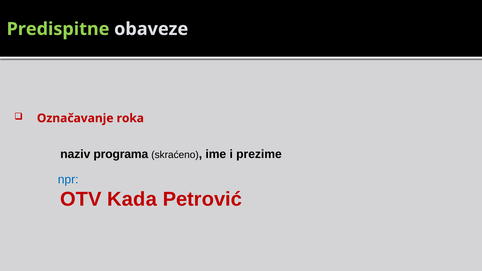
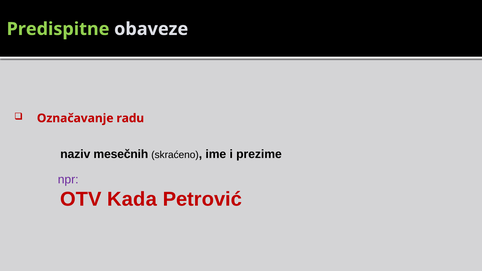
roka: roka -> radu (130, 118)
programa: programa -> mesečnih (121, 154)
npr colour: blue -> purple (68, 180)
